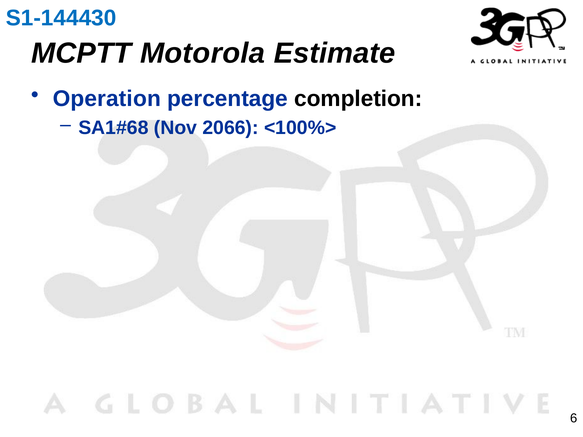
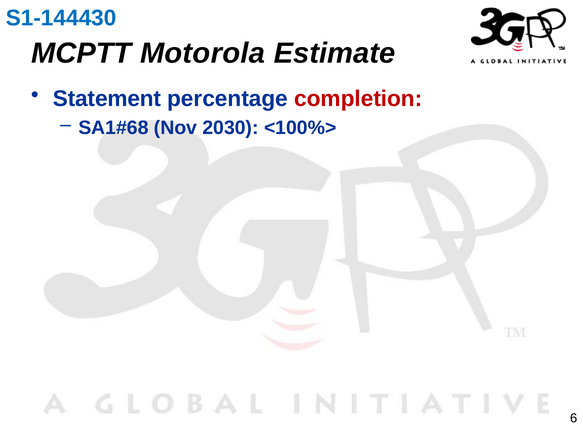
Operation: Operation -> Statement (107, 99)
completion colour: black -> red (358, 99)
2066: 2066 -> 2030 (231, 128)
